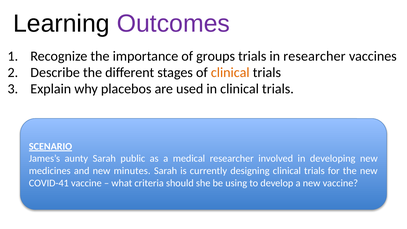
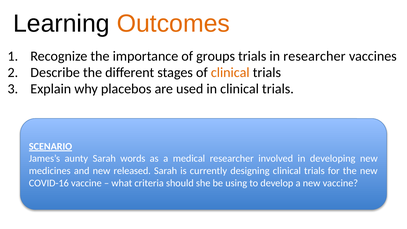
Outcomes colour: purple -> orange (173, 24)
public: public -> words (133, 159)
minutes: minutes -> released (132, 171)
COVID-41: COVID-41 -> COVID-16 (49, 183)
